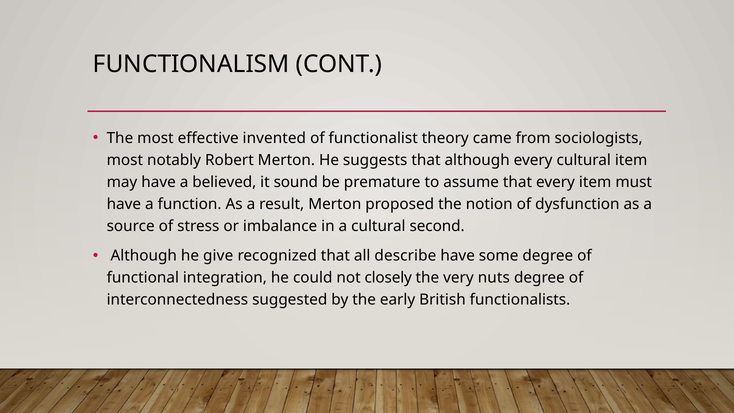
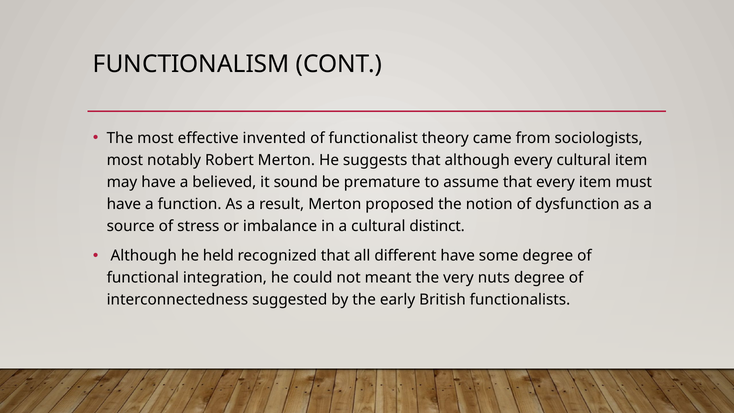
second: second -> distinct (437, 226)
give: give -> held (218, 256)
describe: describe -> different (405, 256)
closely: closely -> meant (388, 278)
